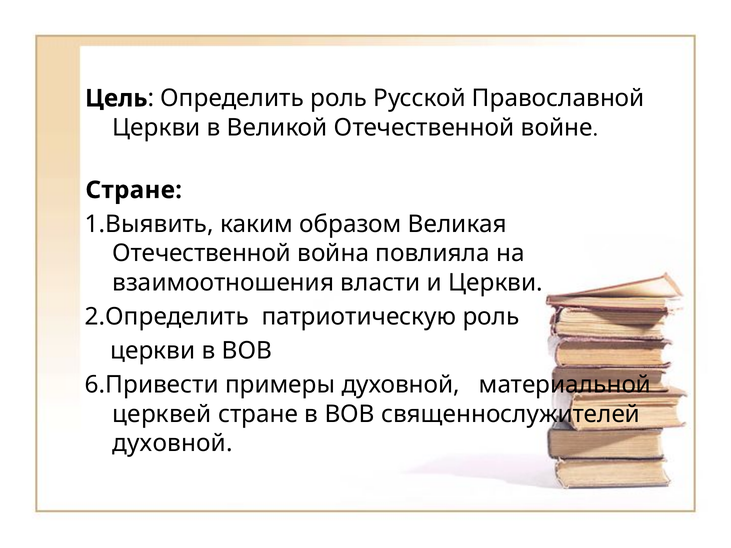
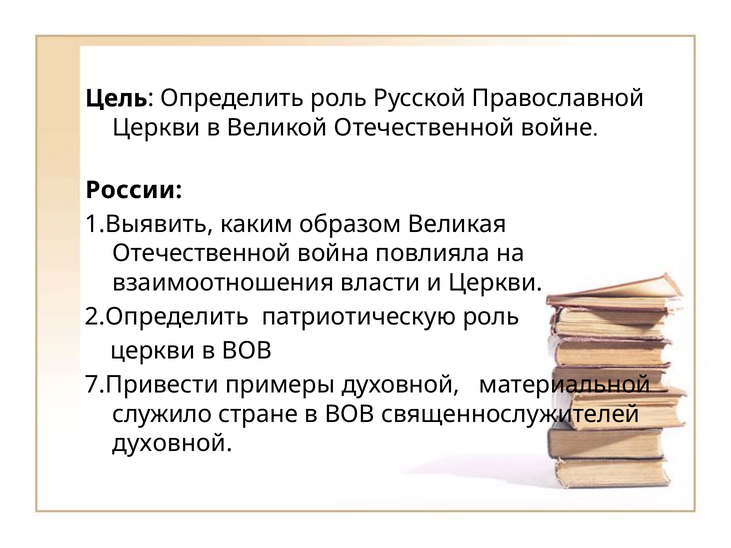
Стране: Стране -> России (134, 190)
6.Привести: 6.Привести -> 7.Привести (152, 385)
церквей: церквей -> служило (162, 414)
